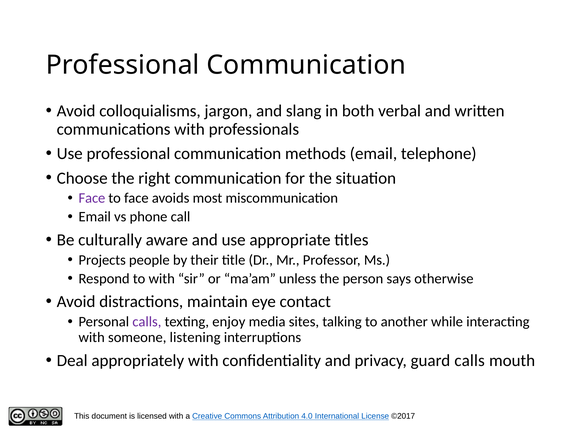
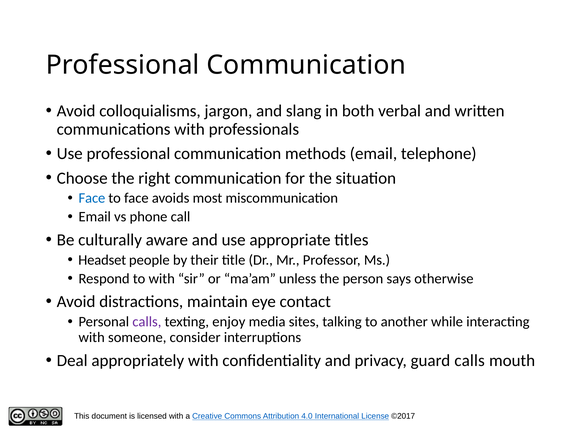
Face colour: purple -> blue (92, 198)
Projects: Projects -> Headset (102, 260)
listening: listening -> consider (195, 338)
